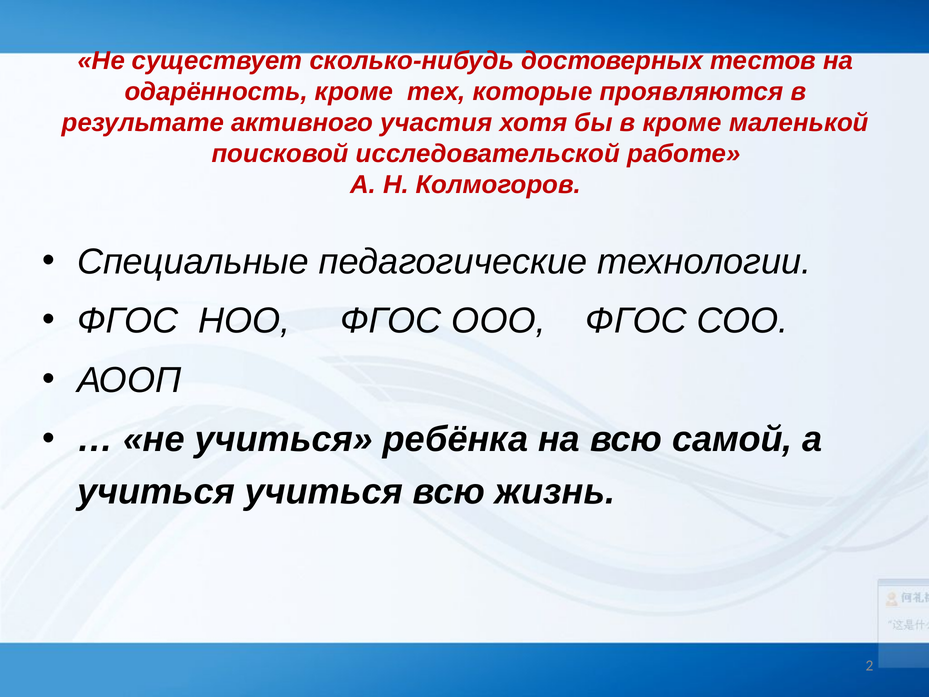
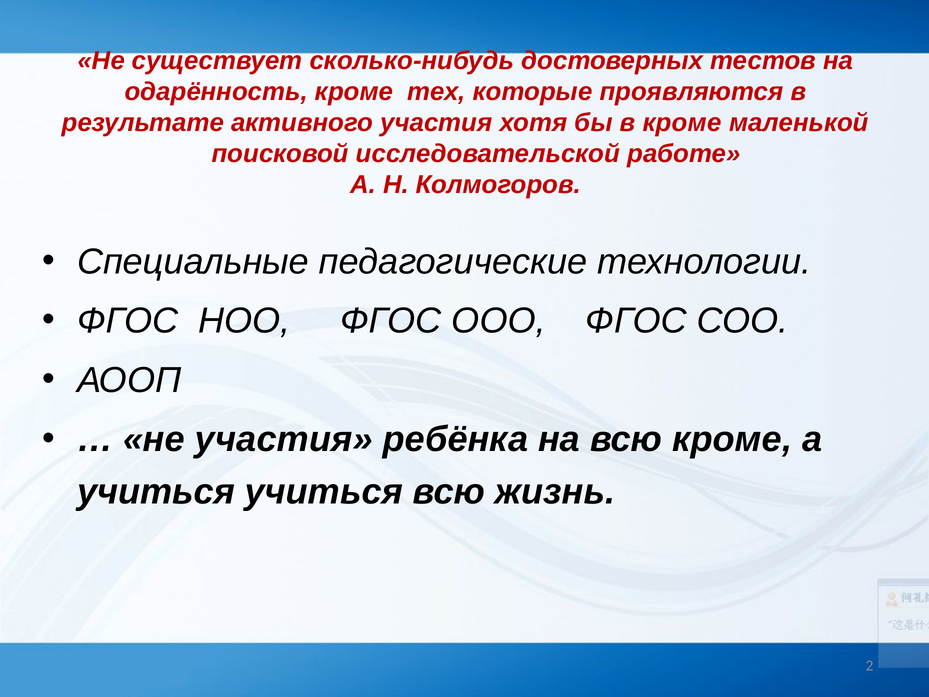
не учиться: учиться -> участия (284, 439)
всю самой: самой -> кроме (732, 439)
